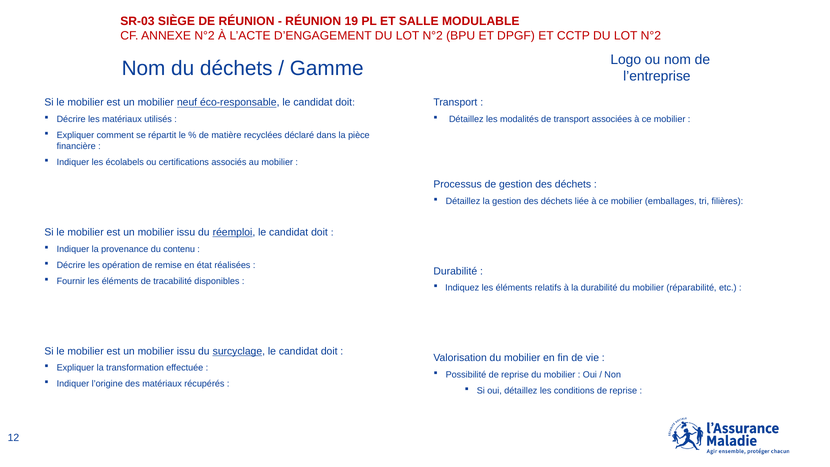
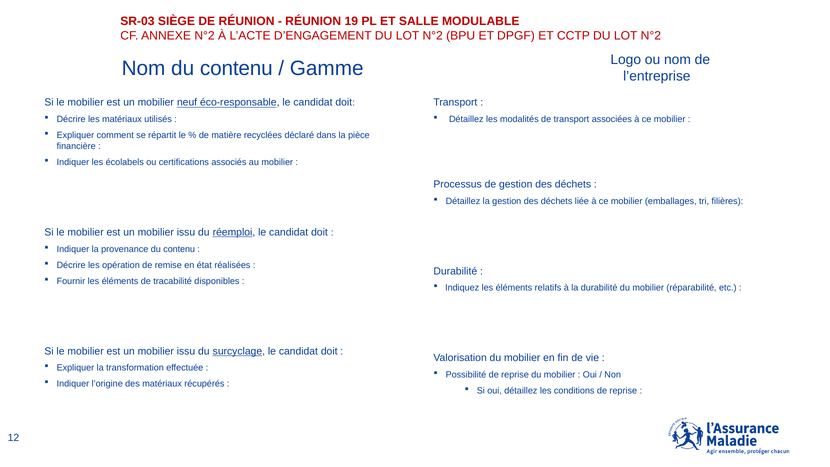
Nom du déchets: déchets -> contenu (236, 69)
